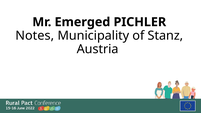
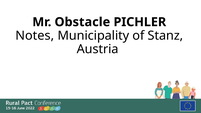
Emerged: Emerged -> Obstacle (82, 22)
